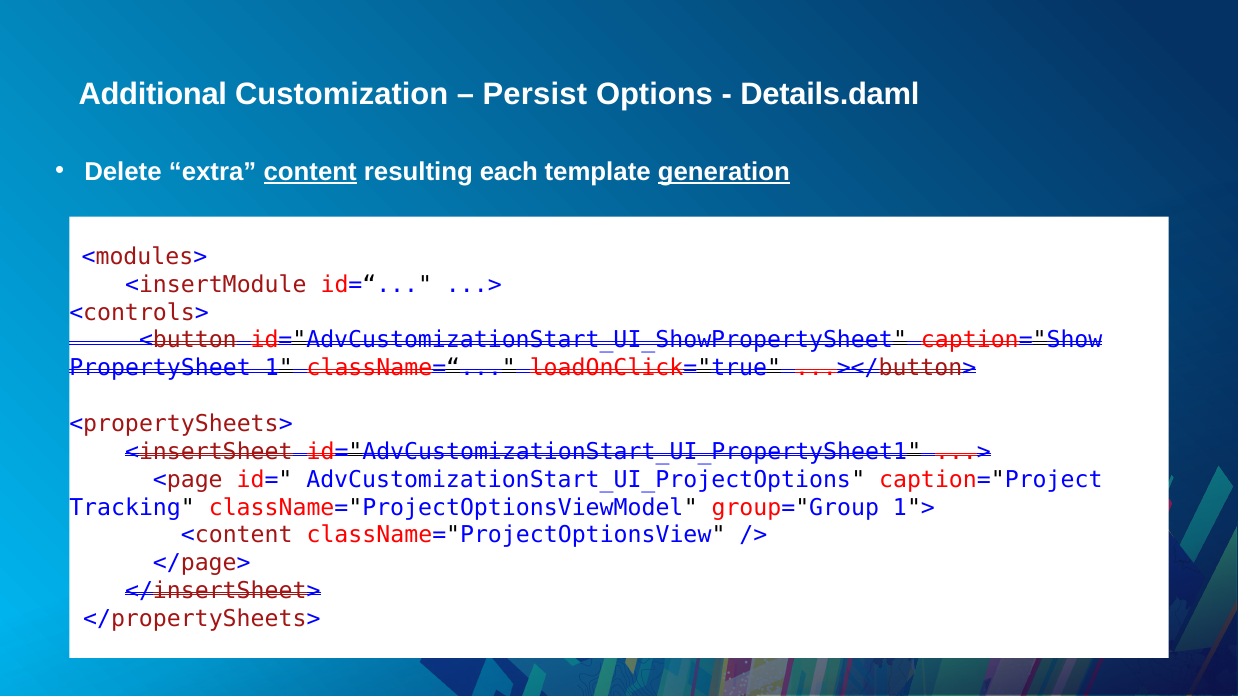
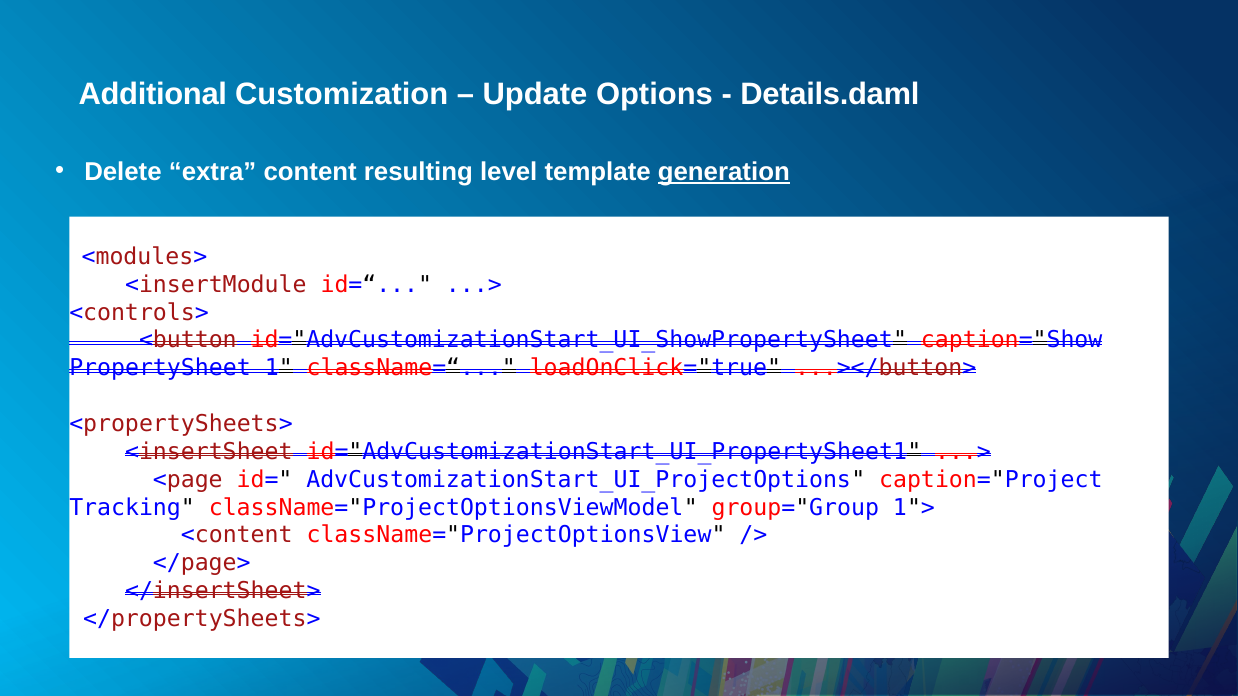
Persist: Persist -> Update (535, 95)
content underline: present -> none (310, 172)
each: each -> level (509, 172)
